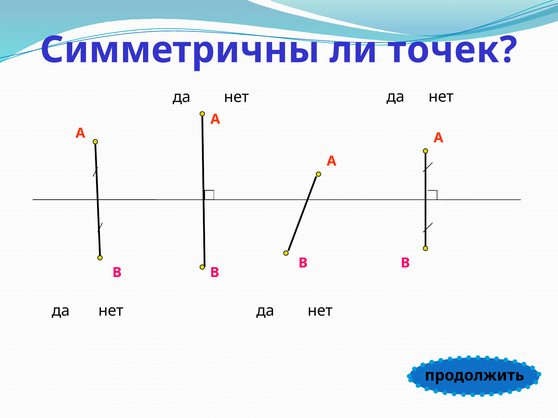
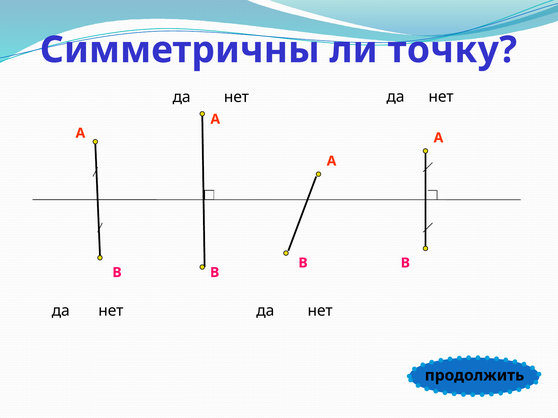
точек: точек -> точку (452, 50)
